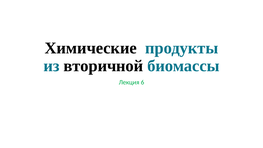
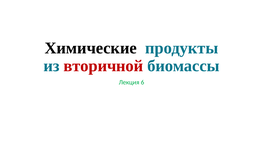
вторичной colour: black -> red (103, 66)
